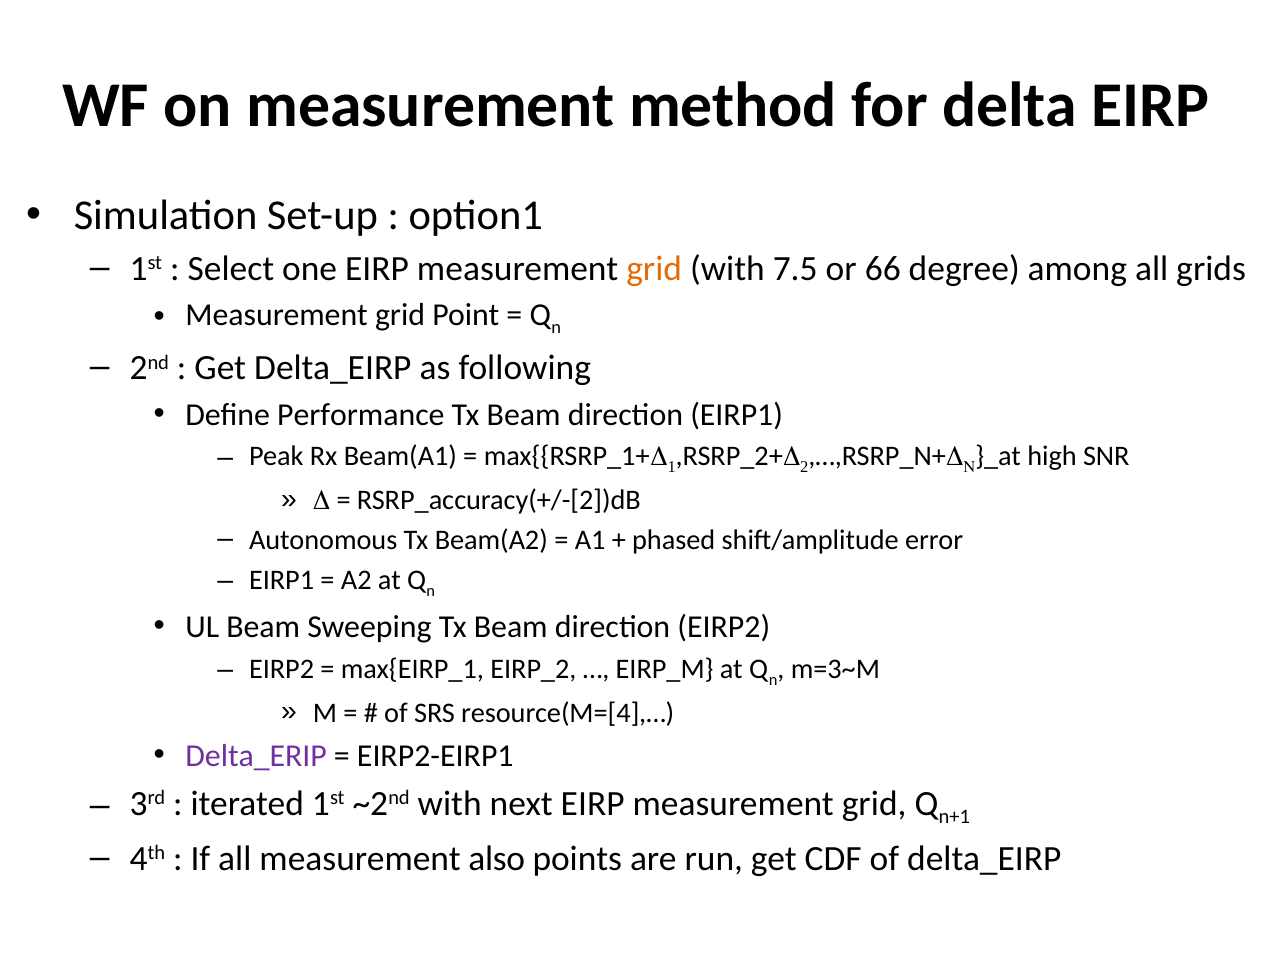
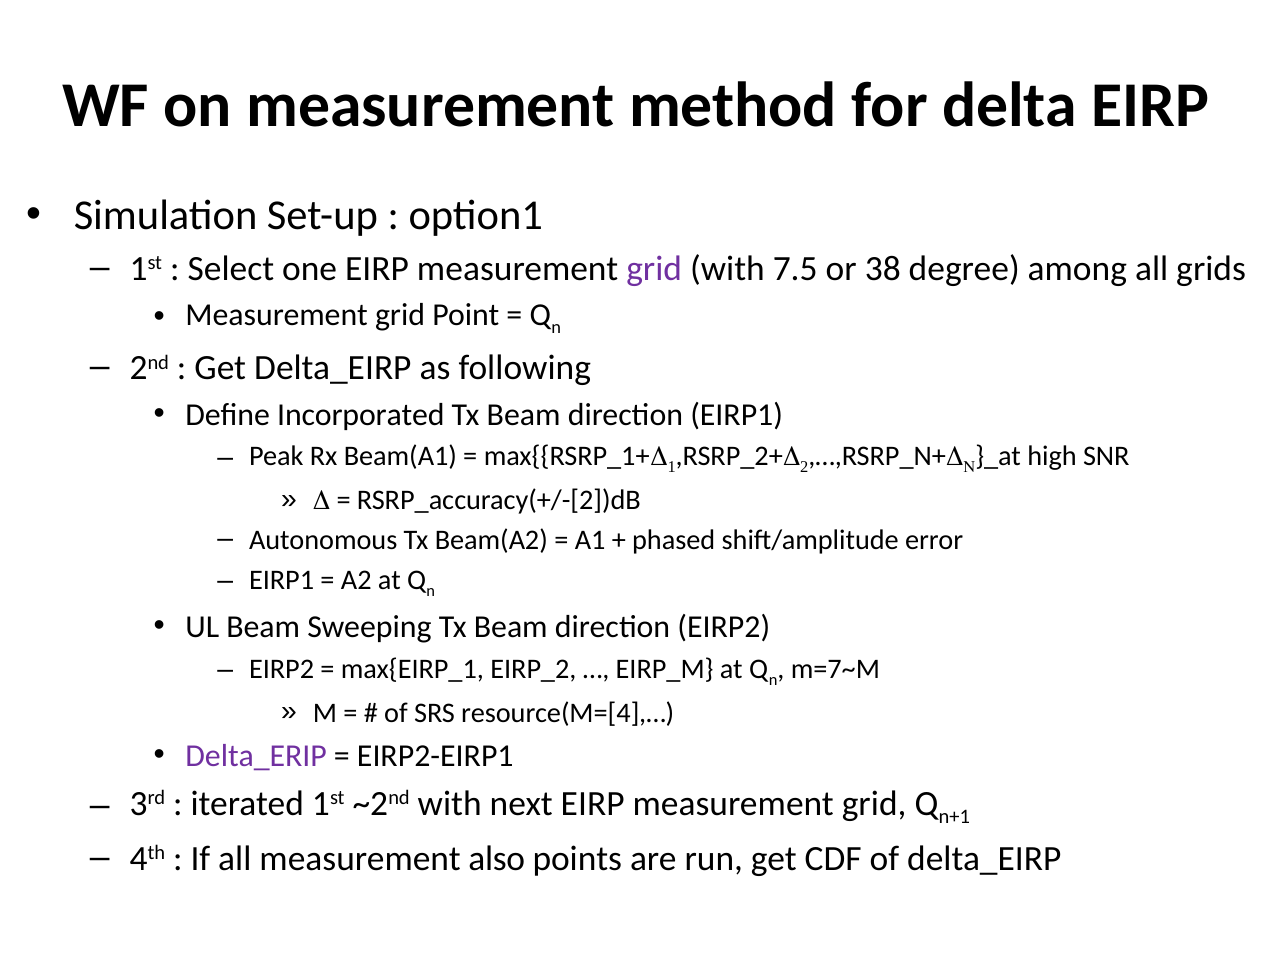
grid colour: orange -> purple (654, 269)
66: 66 -> 38 (883, 269)
Performance: Performance -> Incorporated (361, 415)
m=3~M: m=3~M -> m=7~M (835, 669)
